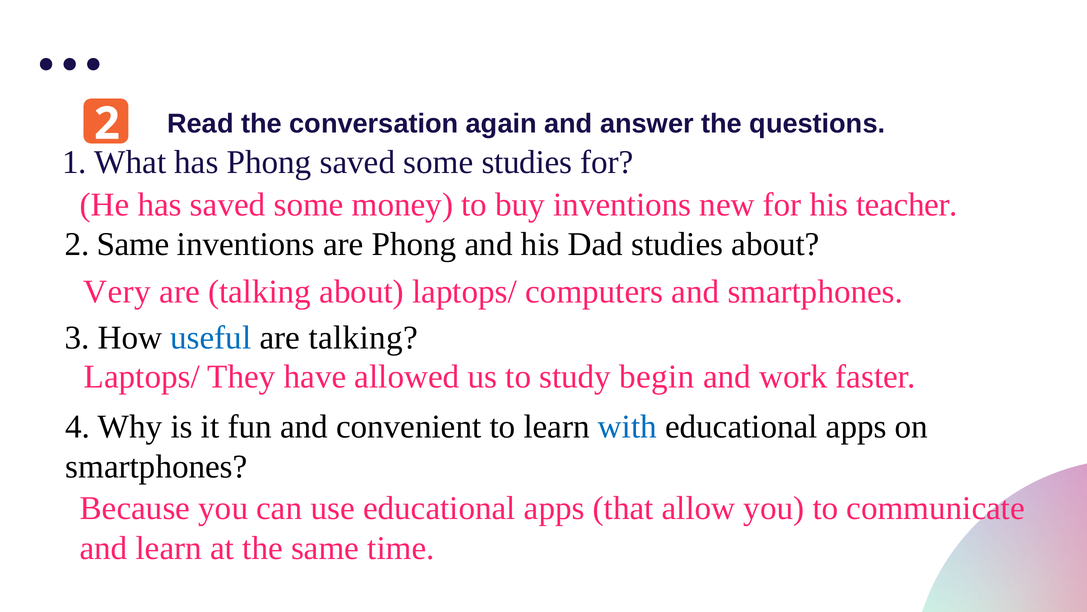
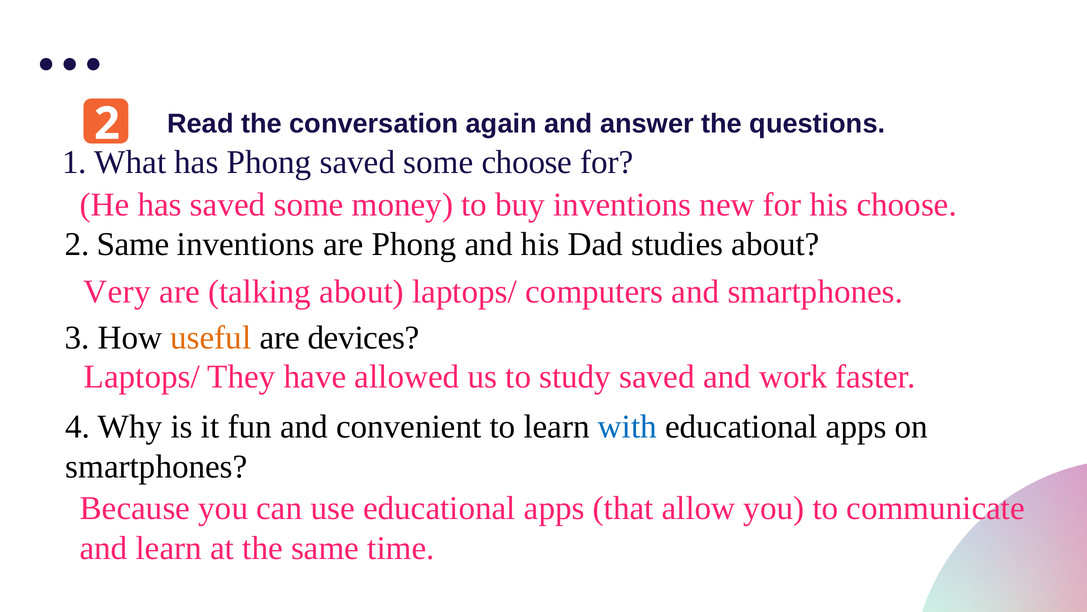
some studies: studies -> choose (527, 162)
his teacher: teacher -> choose (907, 205)
useful colour: blue -> orange (211, 337)
talking: talking -> devices (364, 337)
study begin: begin -> saved (657, 376)
